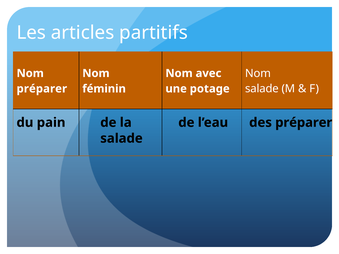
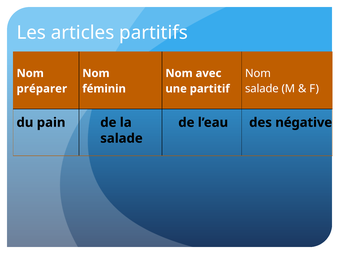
potage: potage -> partitif (210, 89)
des préparer: préparer -> négative (304, 123)
